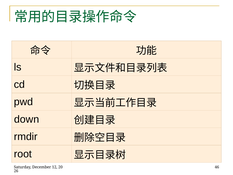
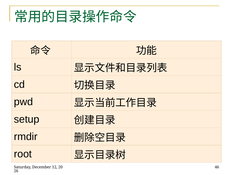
down: down -> setup (27, 119)
